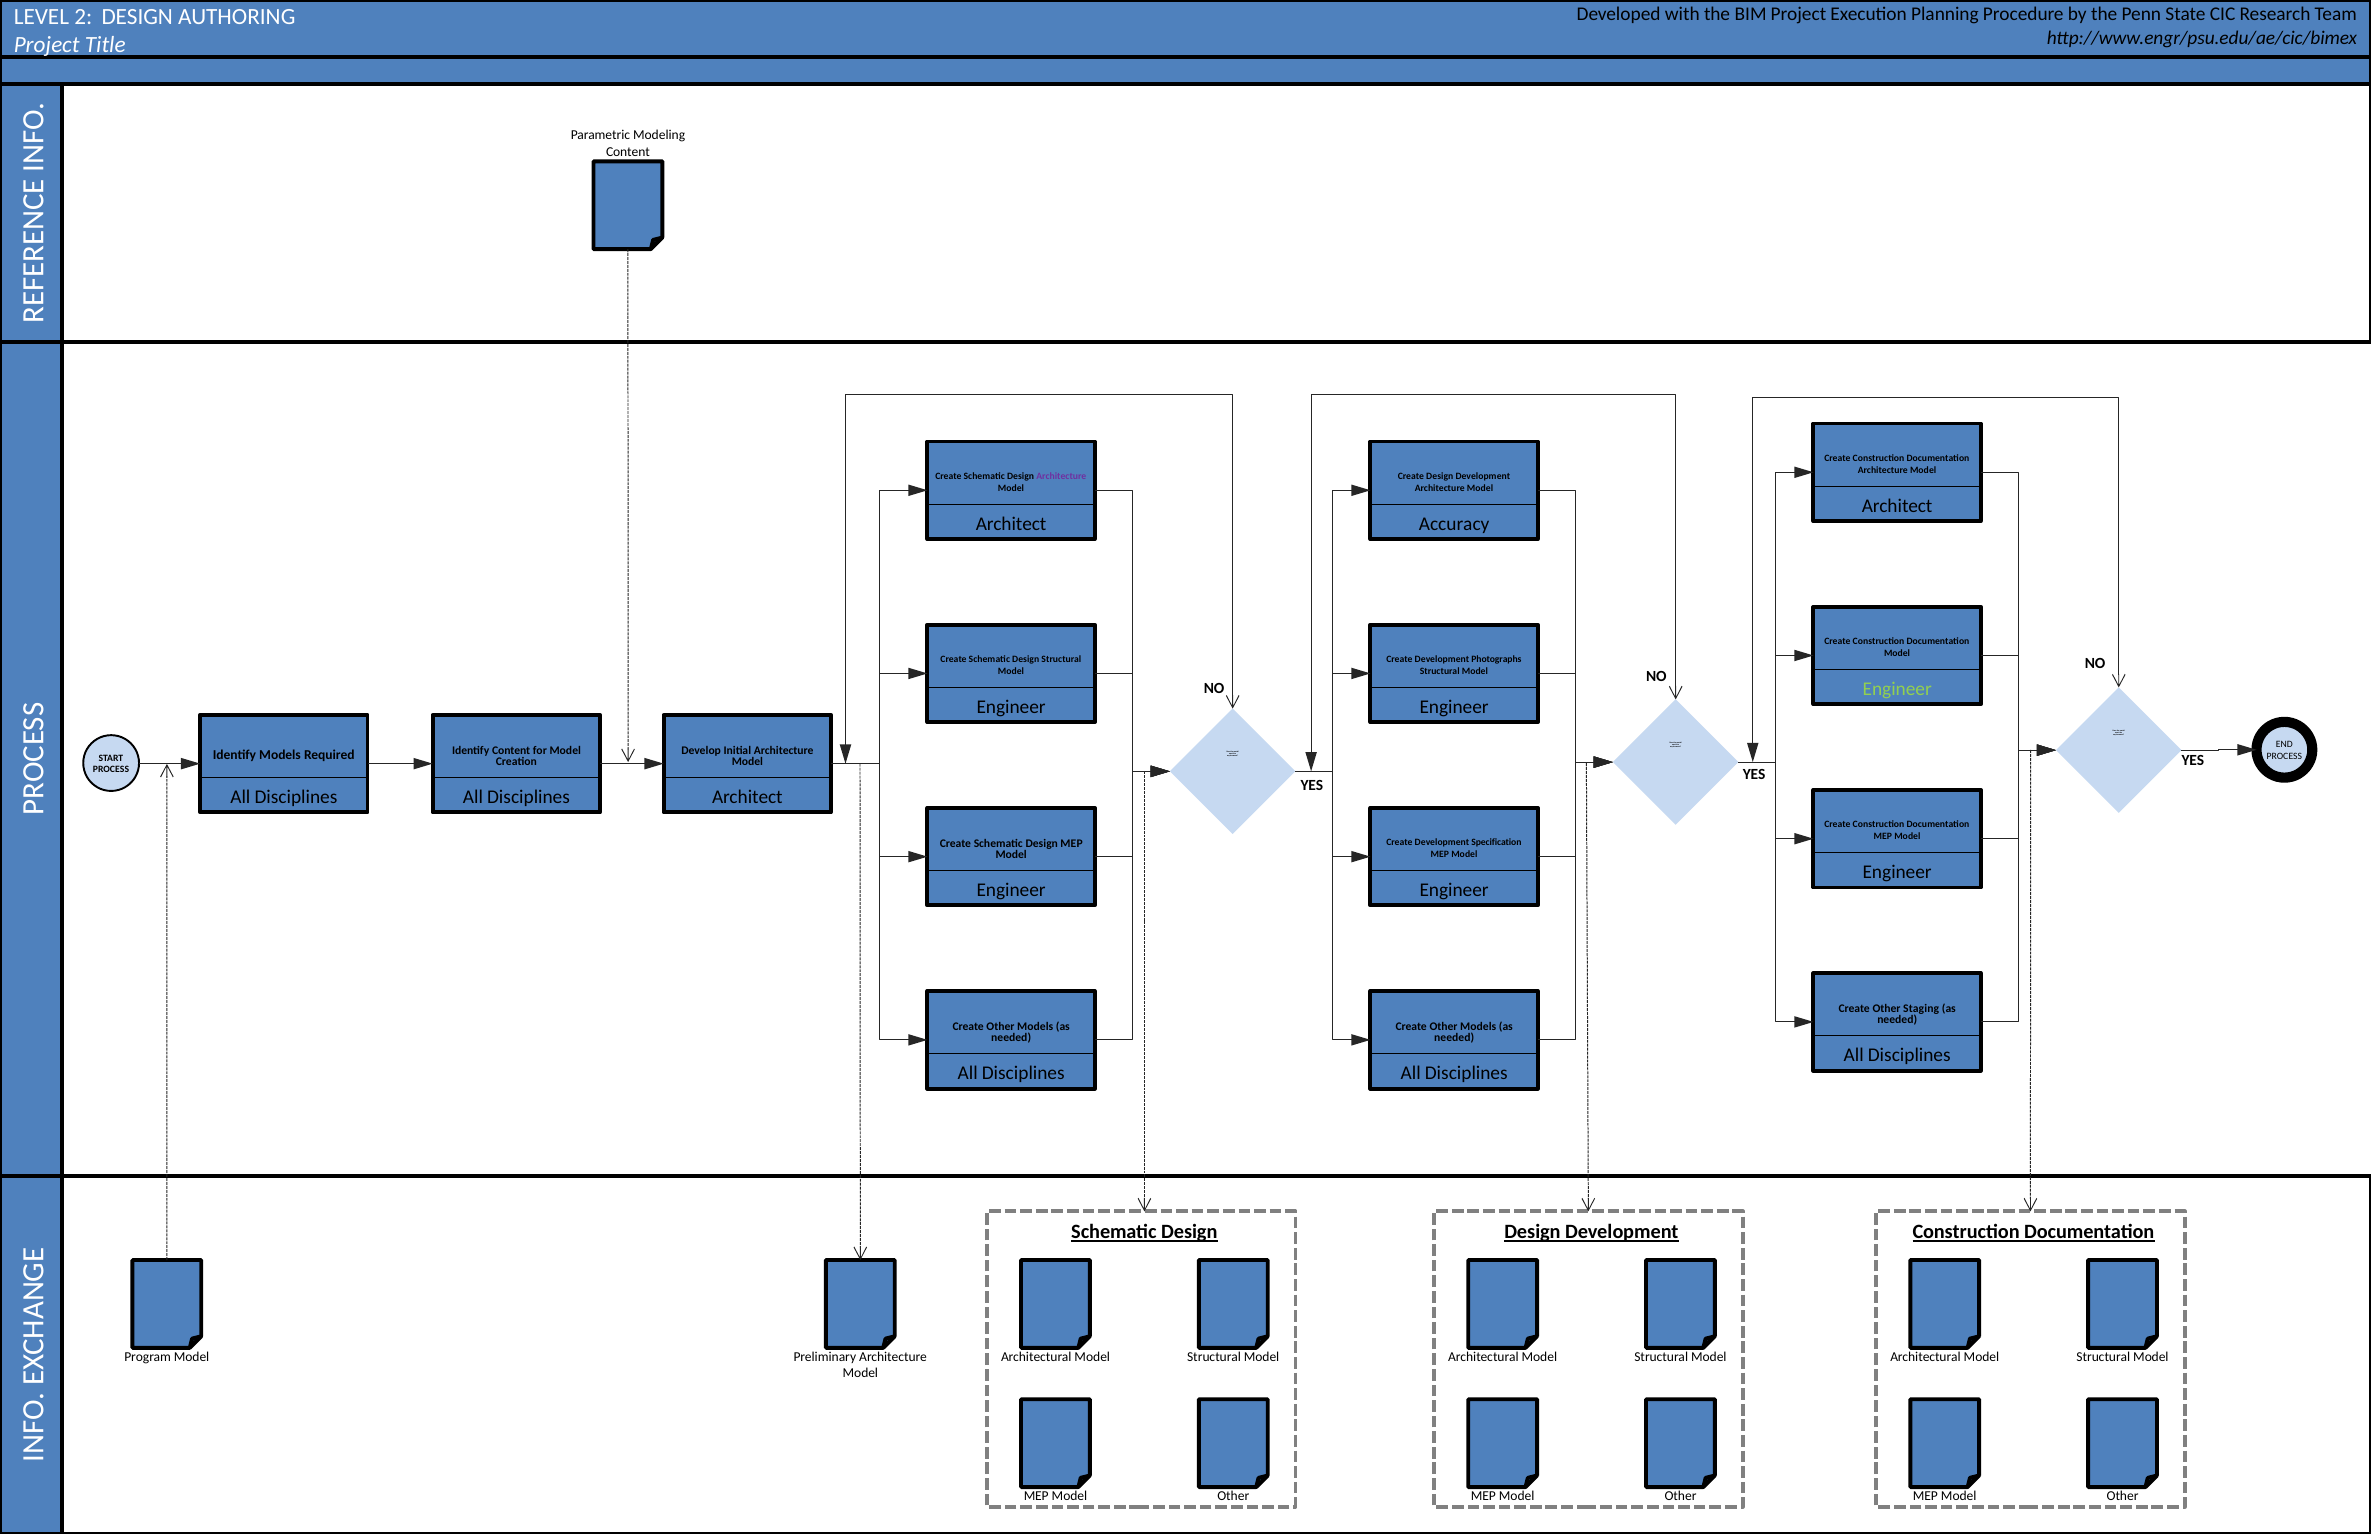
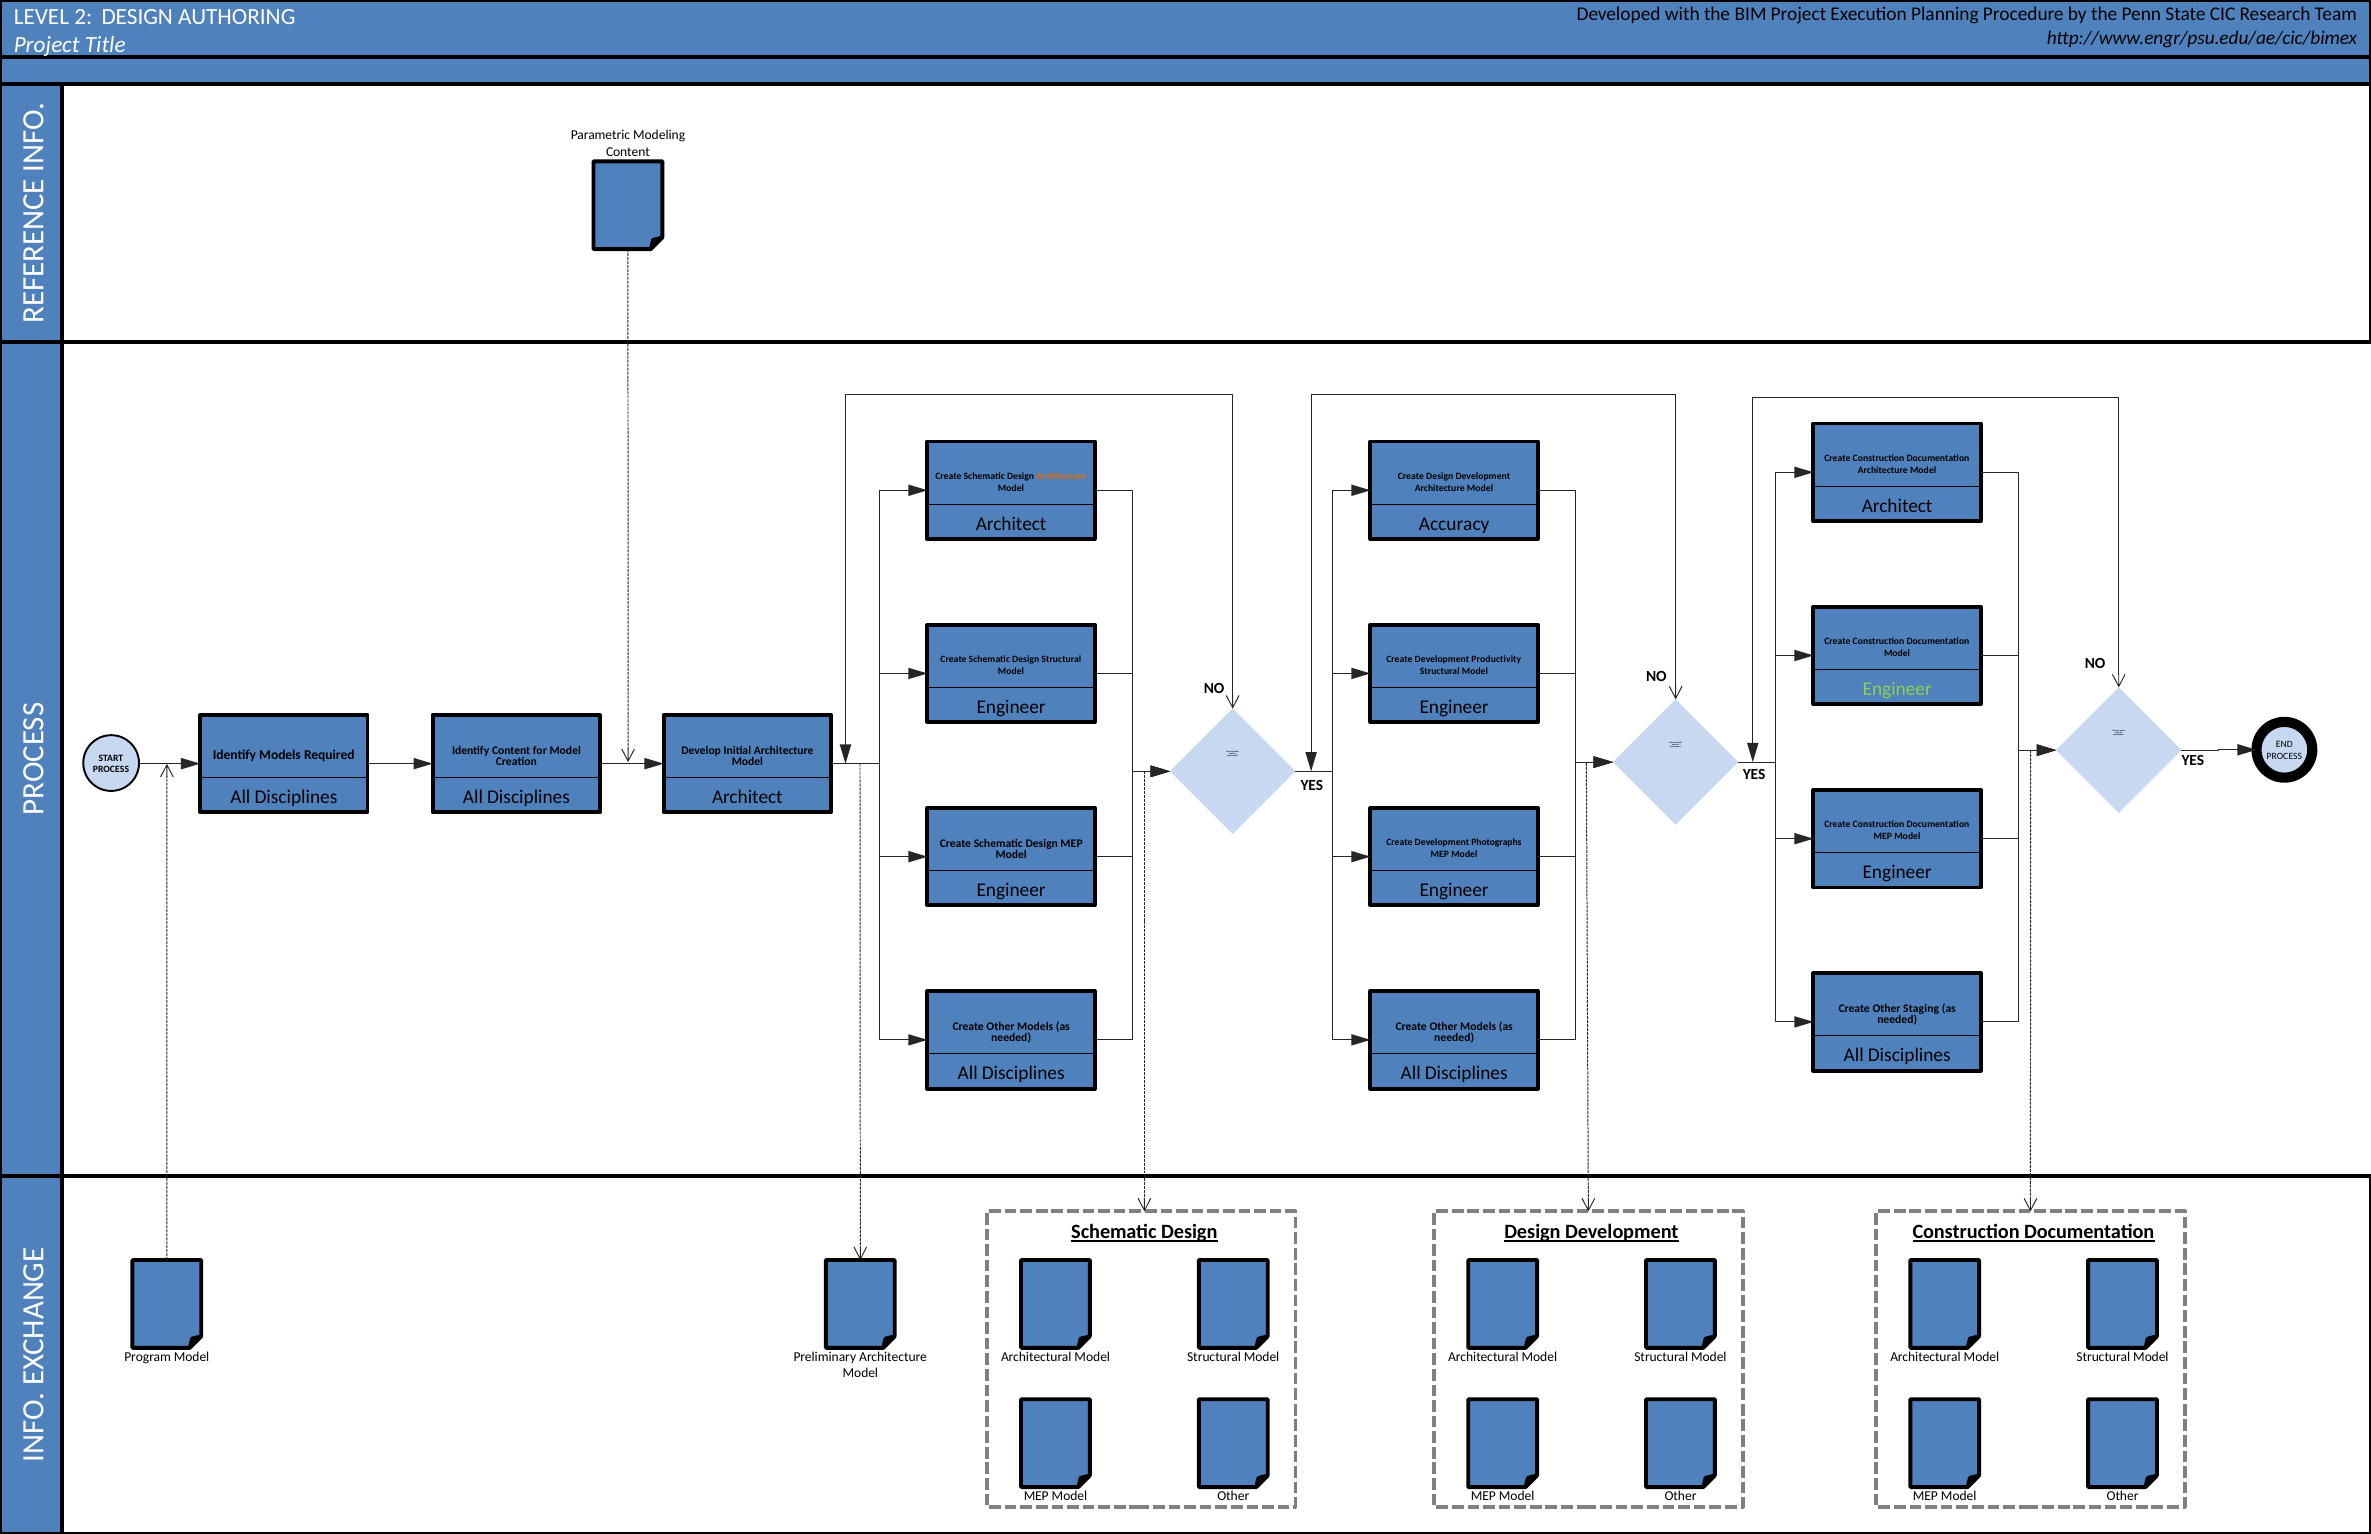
Architecture colour: purple -> orange (1061, 476)
Photographs: Photographs -> Productivity (1496, 660)
Specification: Specification -> Photographs (1496, 843)
